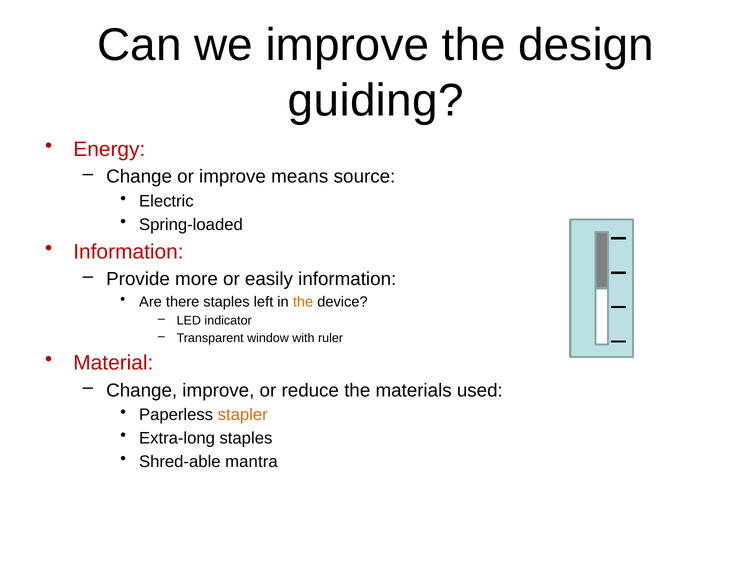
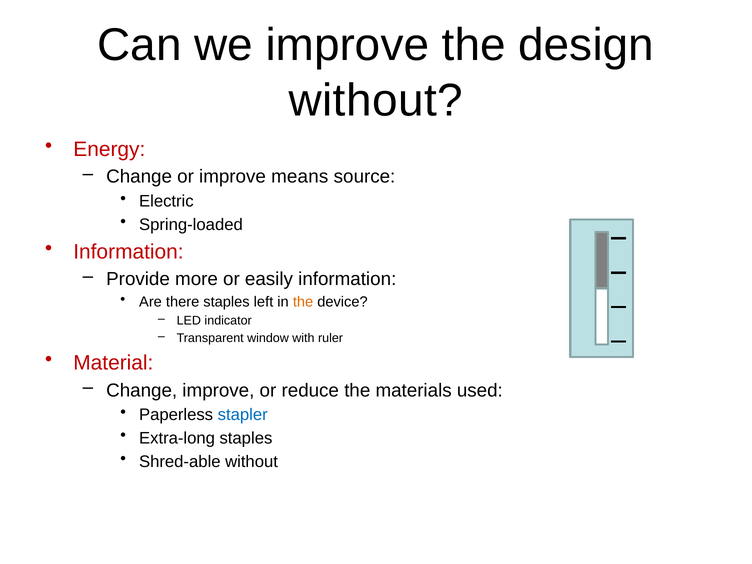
guiding: guiding -> without (376, 100)
stapler colour: orange -> blue (243, 415)
Shred-able mantra: mantra -> without (252, 462)
